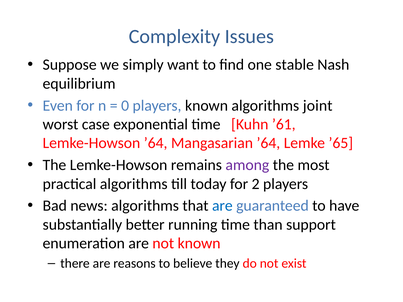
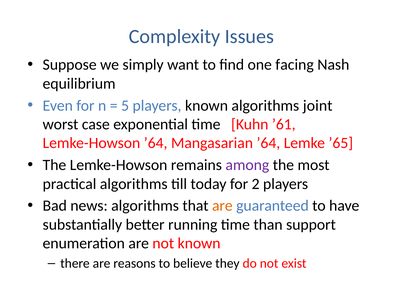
stable: stable -> facing (295, 65)
0: 0 -> 5 (125, 106)
are colour: blue -> orange (222, 206)
